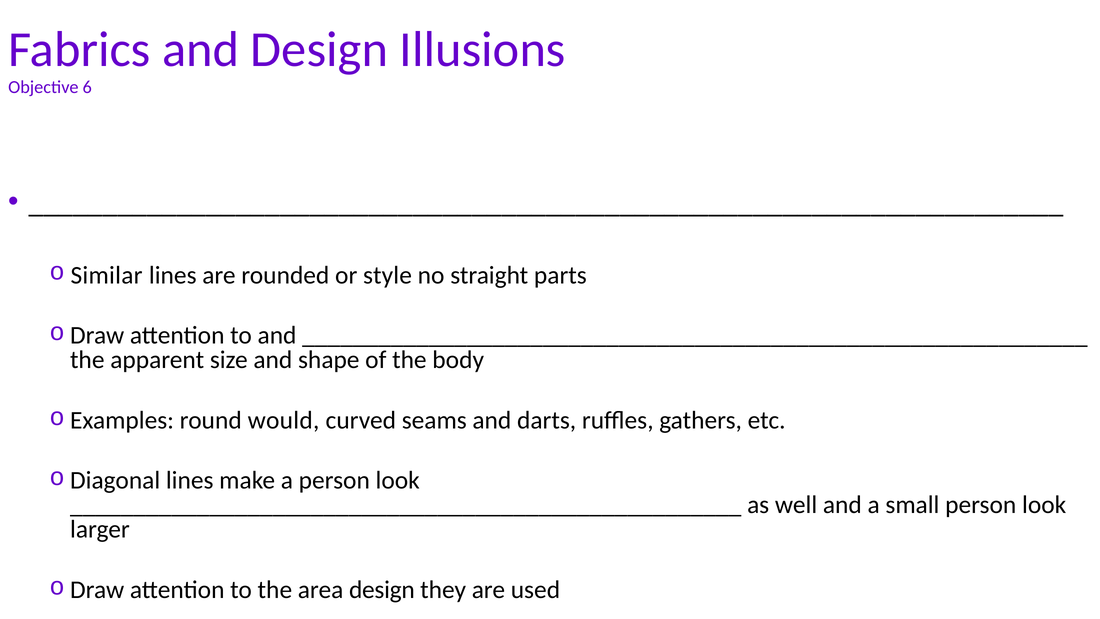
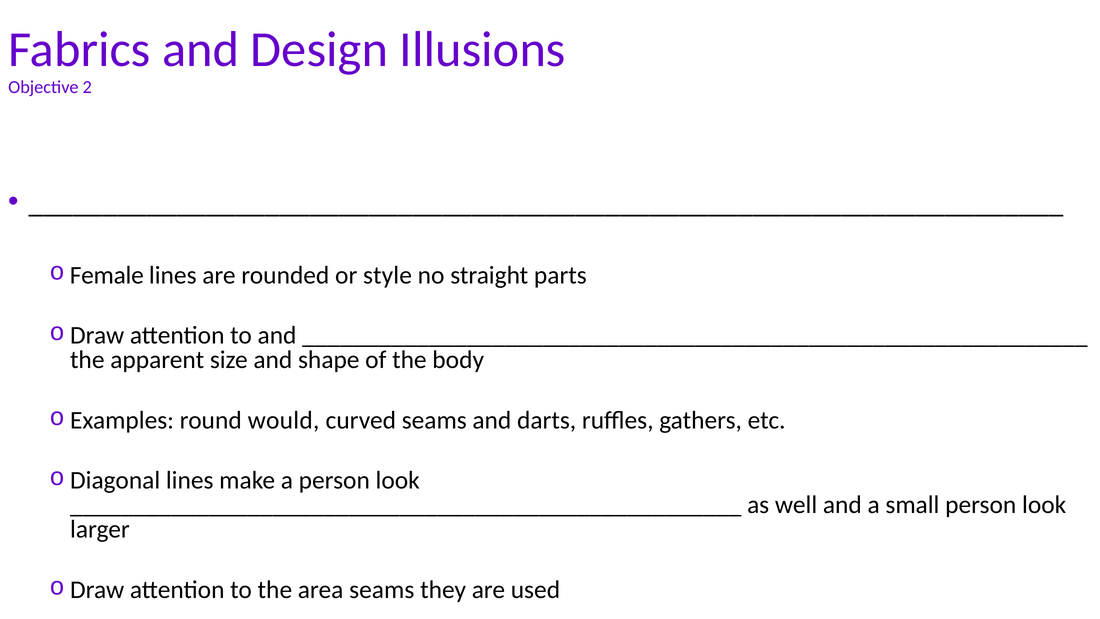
6: 6 -> 2 (87, 87)
Similar: Similar -> Female (107, 275)
area design: design -> seams (382, 589)
